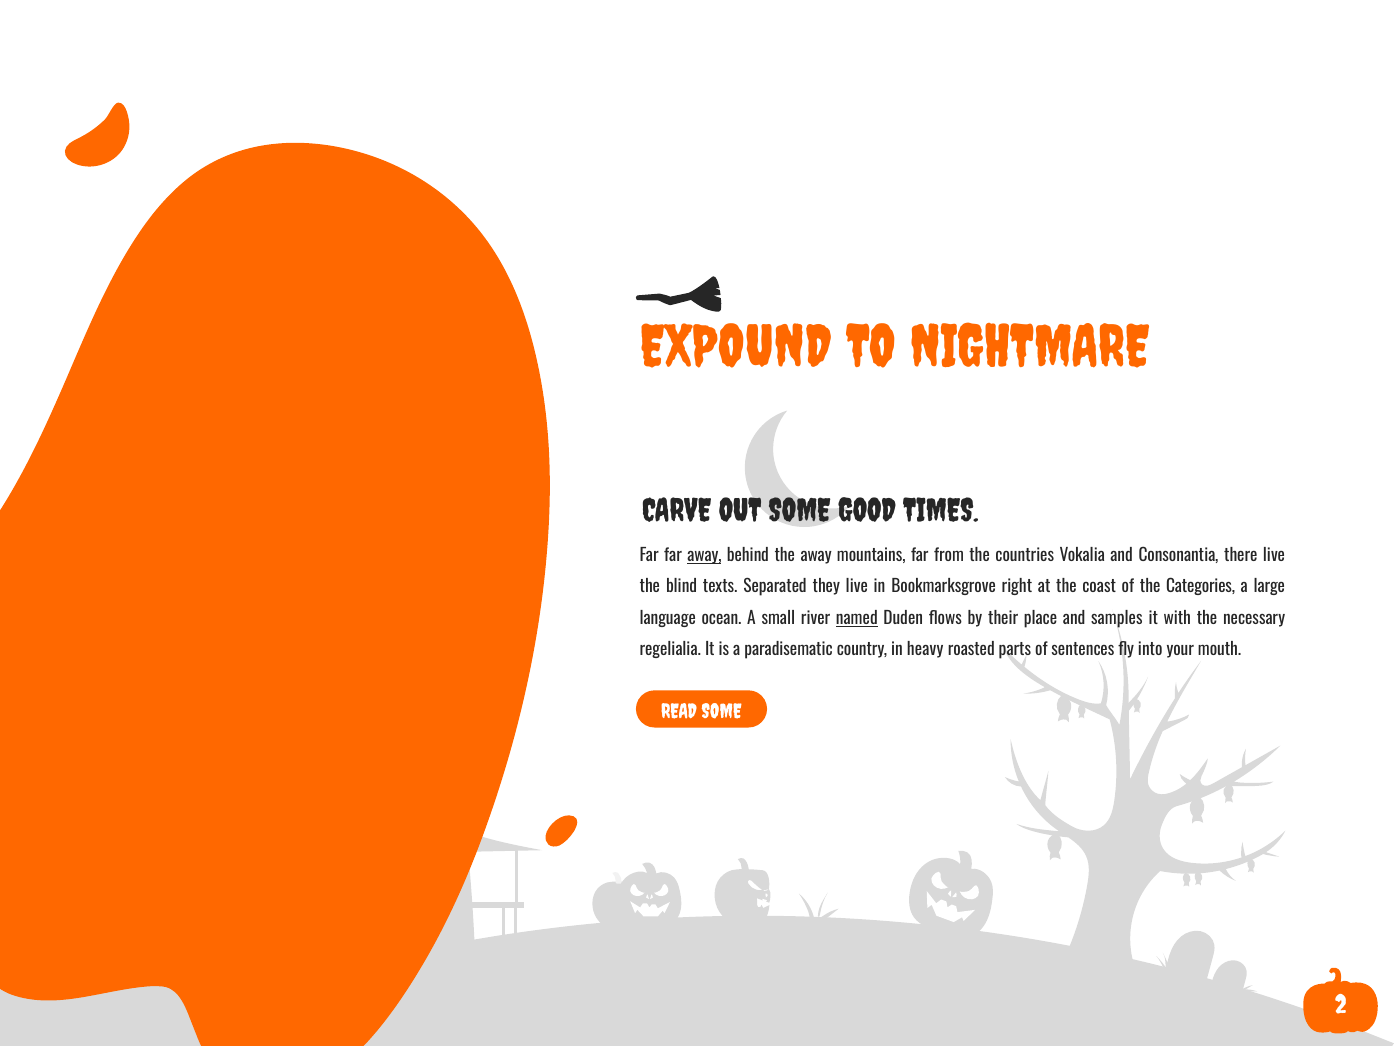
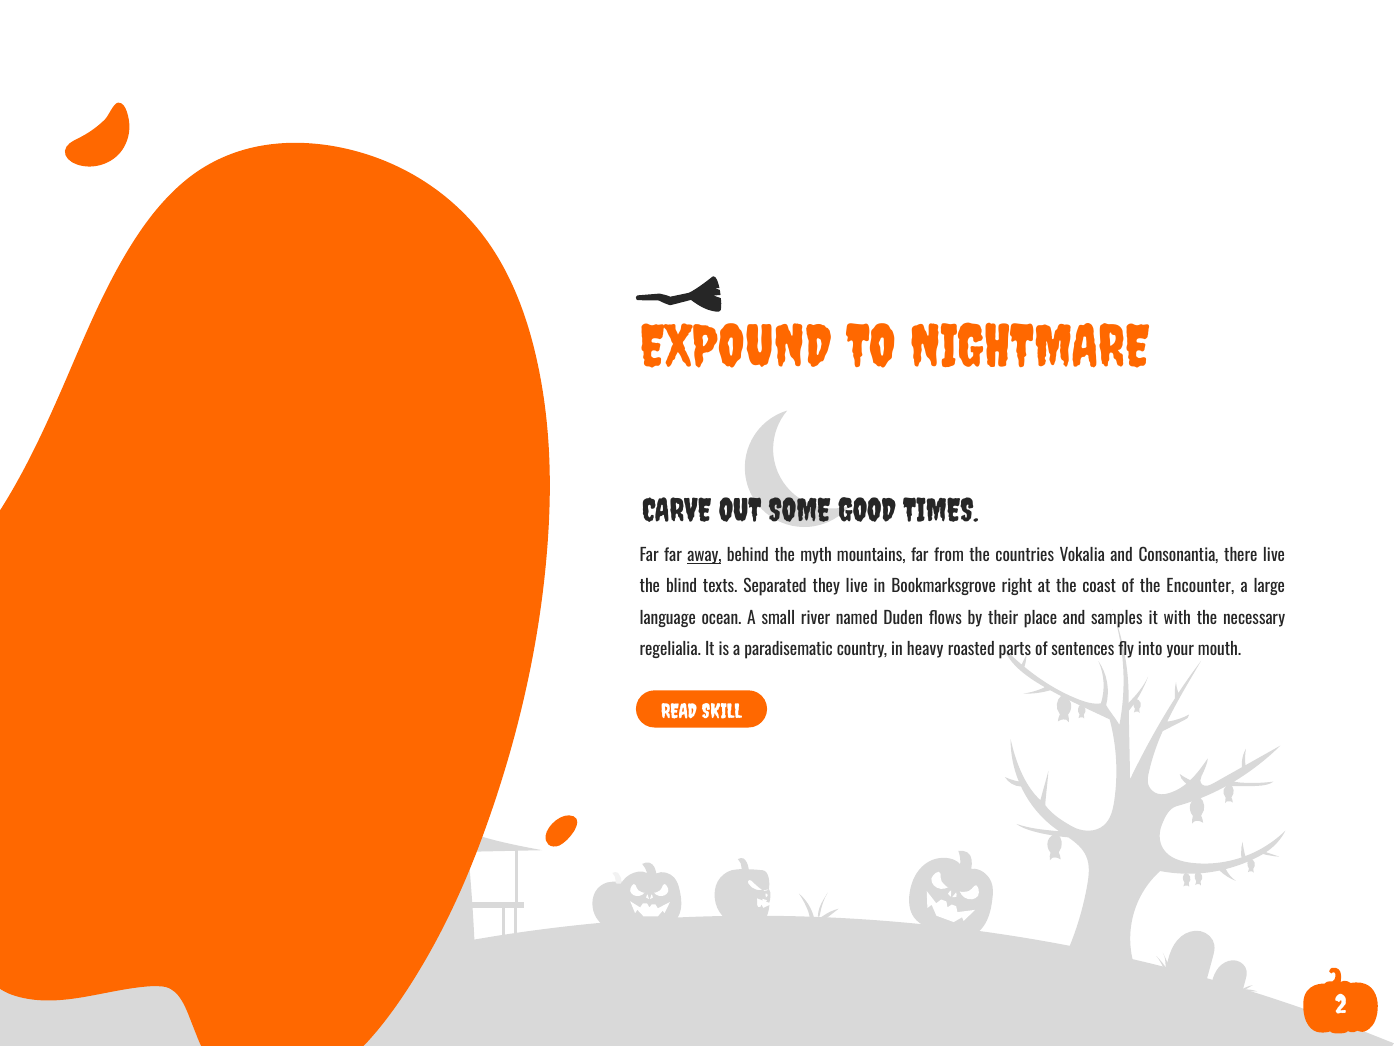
the away: away -> myth (816, 555)
Categories: Categories -> Encounter (1200, 587)
named underline: present -> none (857, 618)
READ SOME: SOME -> SKILL (722, 711)
